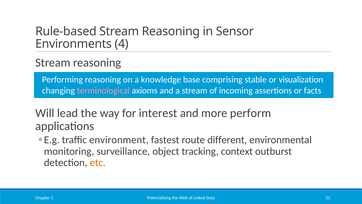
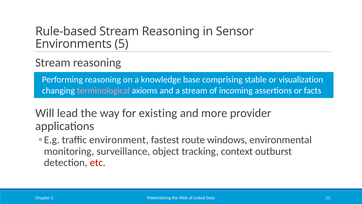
Environments 4: 4 -> 5 (122, 44)
interest: interest -> existing (158, 113)
perform: perform -> provider (251, 113)
different: different -> windows (227, 140)
etc colour: orange -> red (98, 162)
